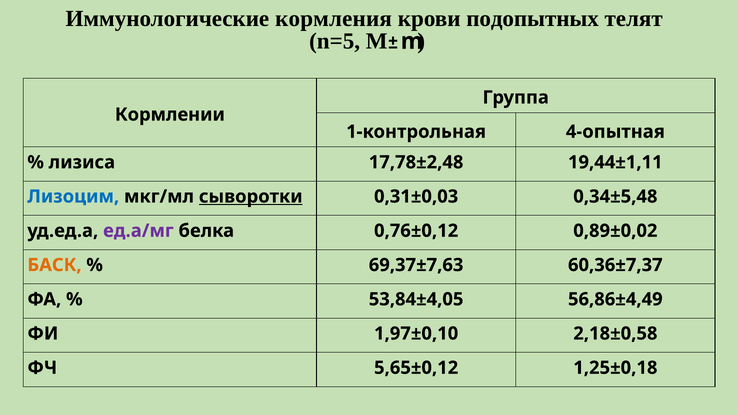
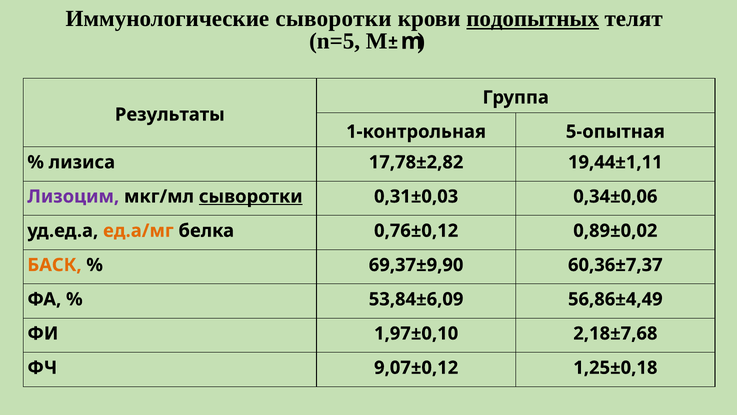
Иммунологические кормления: кормления -> сыворотки (333, 19)
подопытных underline: none -> present (533, 19)
Кормлении: Кормлении -> Результаты (170, 114)
4-опытная: 4-опытная -> 5-опытная (615, 132)
17,78±2,48: 17,78±2,48 -> 17,78±2,82 (416, 162)
Лизоцим colour: blue -> purple (73, 196)
0,34±5,48: 0,34±5,48 -> 0,34±0,06 (615, 196)
ед.а/мг colour: purple -> orange (138, 231)
69,37±7,63: 69,37±7,63 -> 69,37±9,90 (416, 265)
53,84±4,05: 53,84±4,05 -> 53,84±6,09 (416, 299)
2,18±0,58: 2,18±0,58 -> 2,18±7,68 (615, 333)
5,65±0,12: 5,65±0,12 -> 9,07±0,12 (416, 367)
